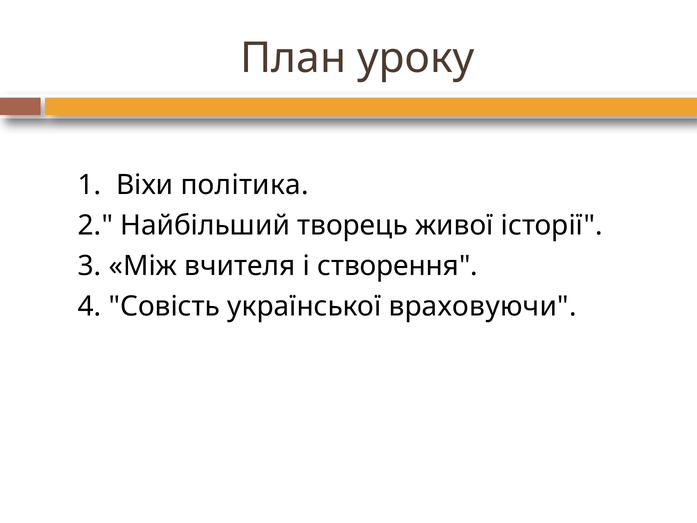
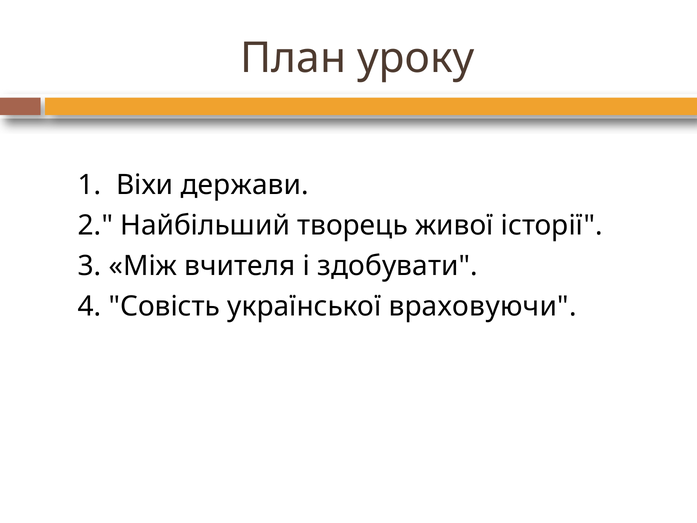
політика: політика -> держави (245, 185)
створення: створення -> здобувати (398, 266)
